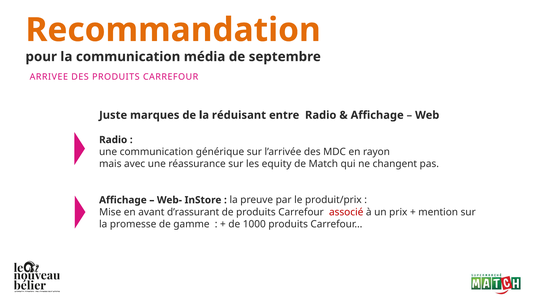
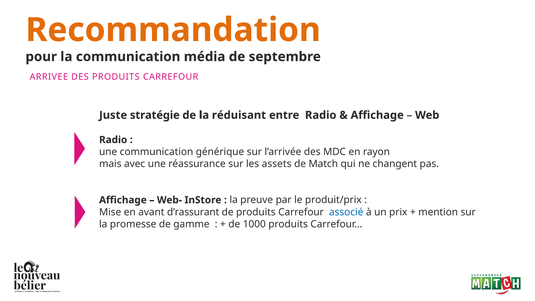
marques: marques -> stratégie (155, 115)
equity: equity -> assets (277, 164)
associé colour: red -> blue (346, 212)
